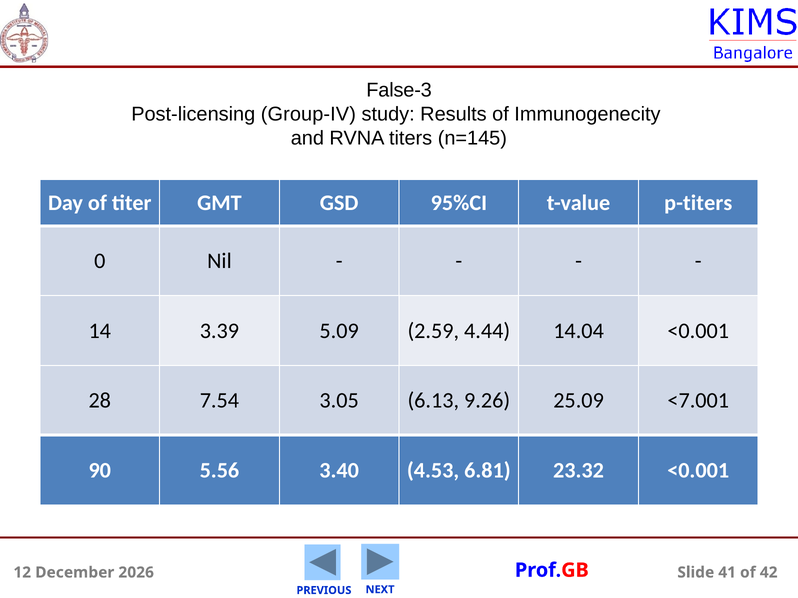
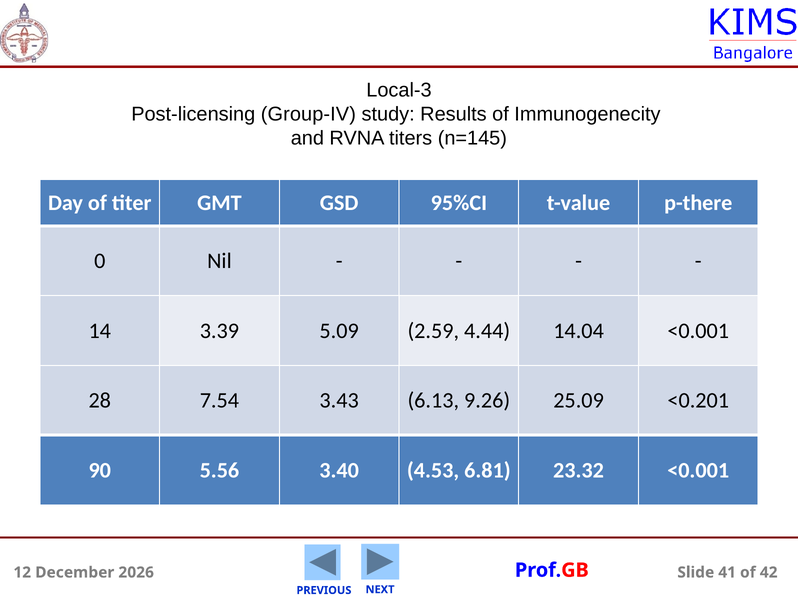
False-3: False-3 -> Local-3 (399, 90)
p-titers: p-titers -> p-there (698, 203)
3.05: 3.05 -> 3.43 (339, 401)
<7.001: <7.001 -> <0.201 (698, 401)
